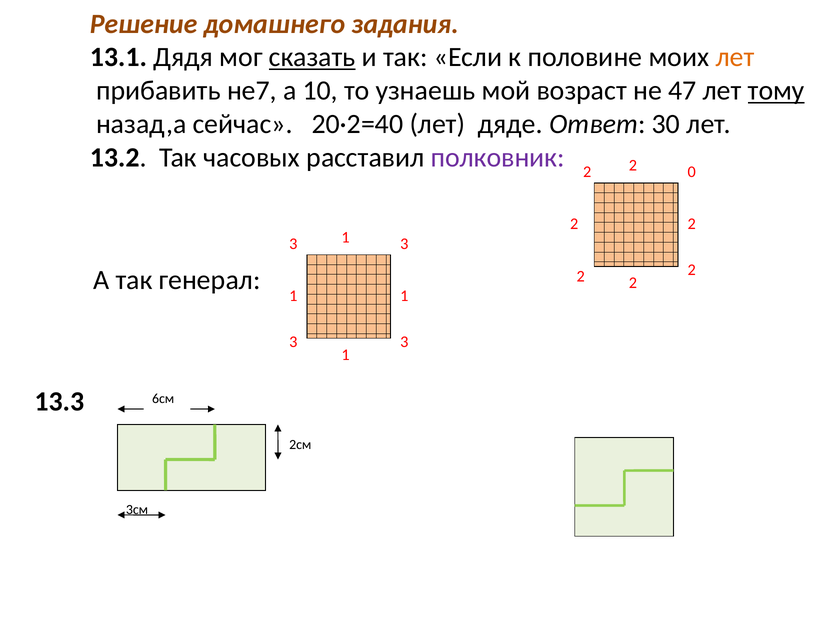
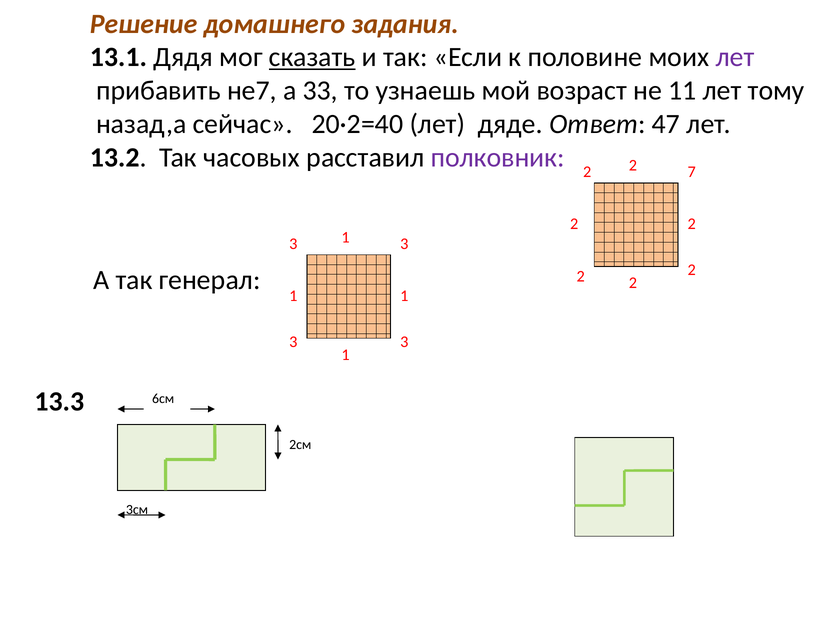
лет colour: orange -> purple (735, 57)
10: 10 -> 33 (320, 91)
47: 47 -> 11 (682, 91)
тому underline: present -> none (776, 91)
30: 30 -> 47 (666, 124)
0: 0 -> 7 (692, 172)
